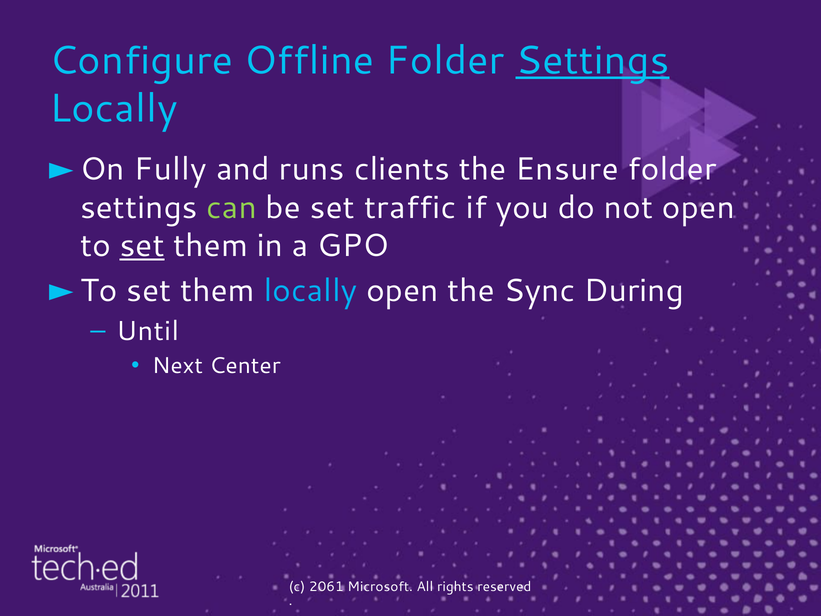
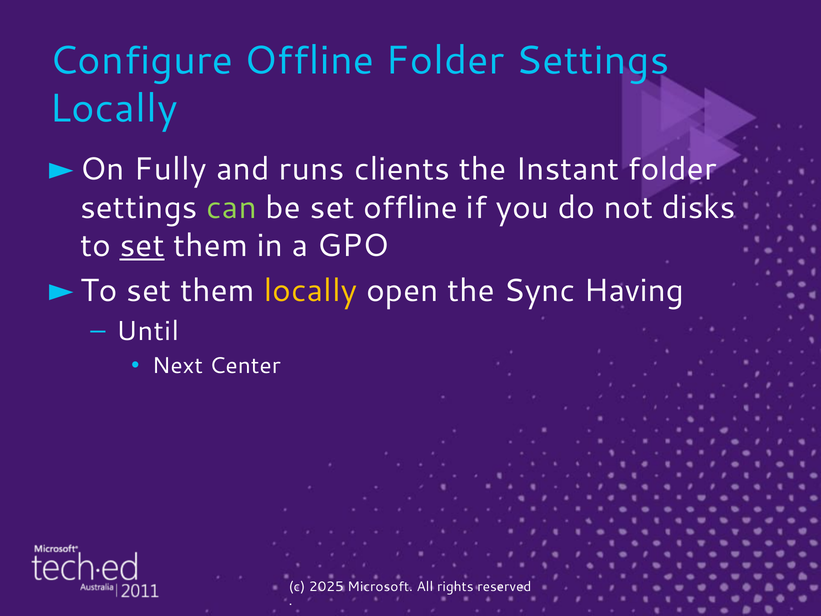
Settings underline: present -> none (593, 61)
Ensure: Ensure -> Instant (567, 169)
set traffic: traffic -> offline (411, 208)
not open: open -> disks (699, 208)
locally colour: light blue -> yellow (310, 291)
During: During -> Having (634, 291)
2061: 2061 -> 2025 (326, 587)
